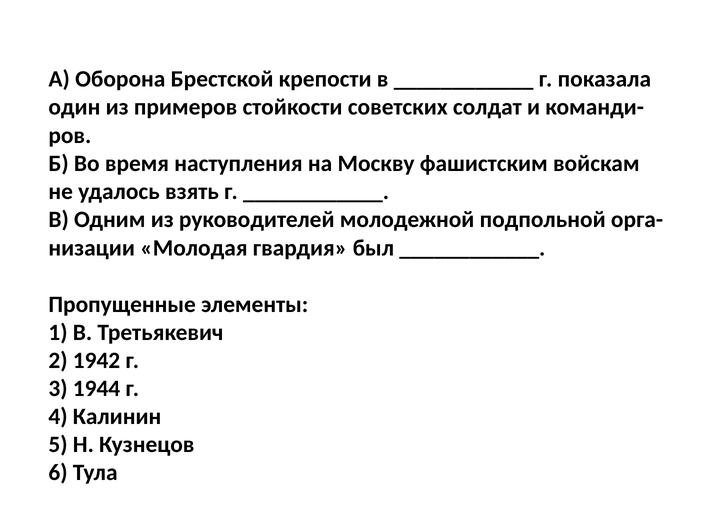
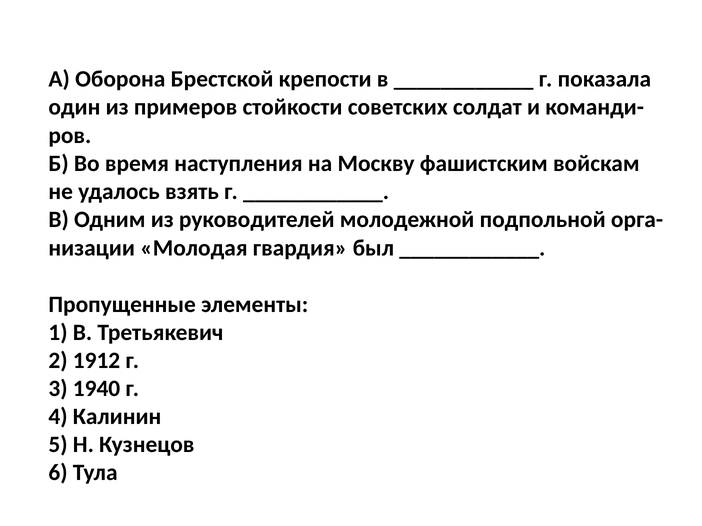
1942: 1942 -> 1912 (97, 361)
1944: 1944 -> 1940 (97, 389)
